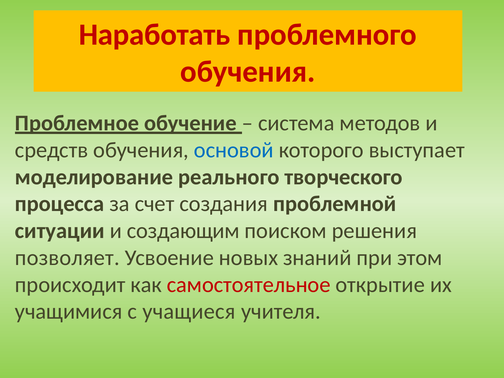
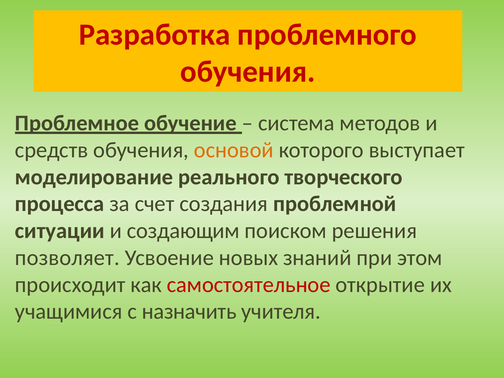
Наработать: Наработать -> Разработка (155, 35)
основой colour: blue -> orange (234, 150)
учащиеся: учащиеся -> назначить (189, 312)
